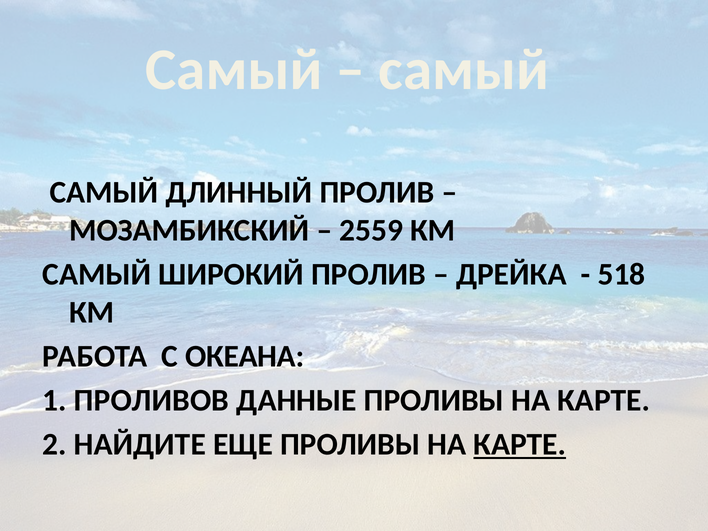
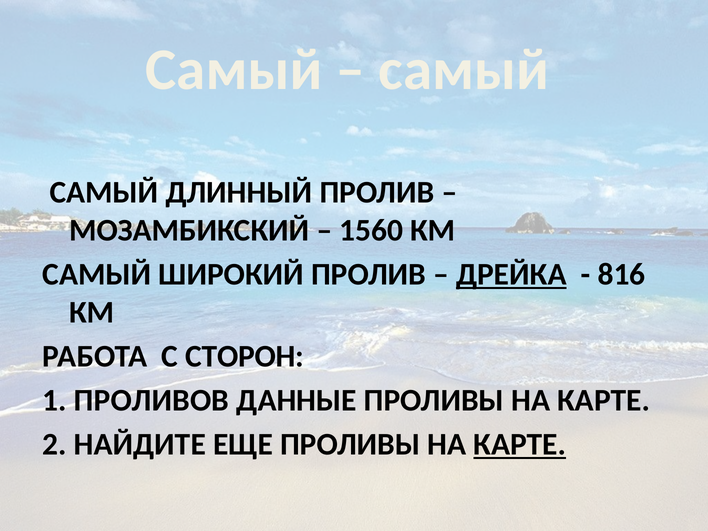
2559: 2559 -> 1560 (371, 230)
ДРЕЙКА underline: none -> present (511, 274)
518: 518 -> 816 (621, 274)
ОКЕАНА: ОКЕАНА -> СТОРОН (245, 356)
